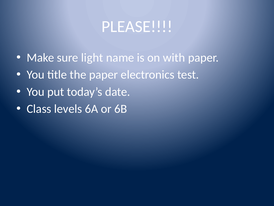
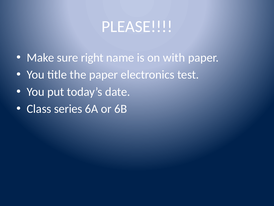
light: light -> right (92, 57)
levels: levels -> series (68, 109)
